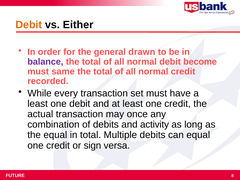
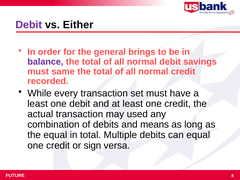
Debit colour: orange -> purple (29, 25)
drawn: drawn -> brings (142, 52)
become: become -> savings (200, 62)
once: once -> used (137, 114)
activity: activity -> means (155, 125)
